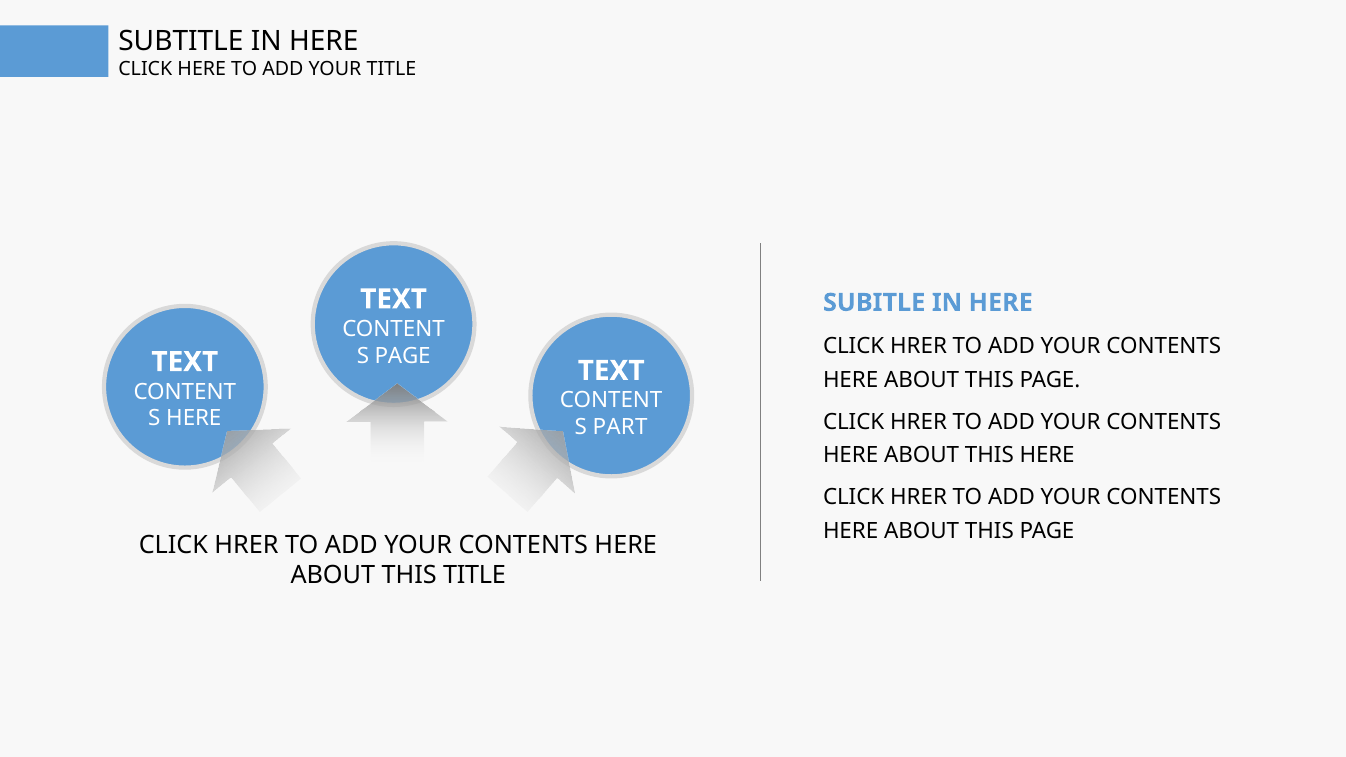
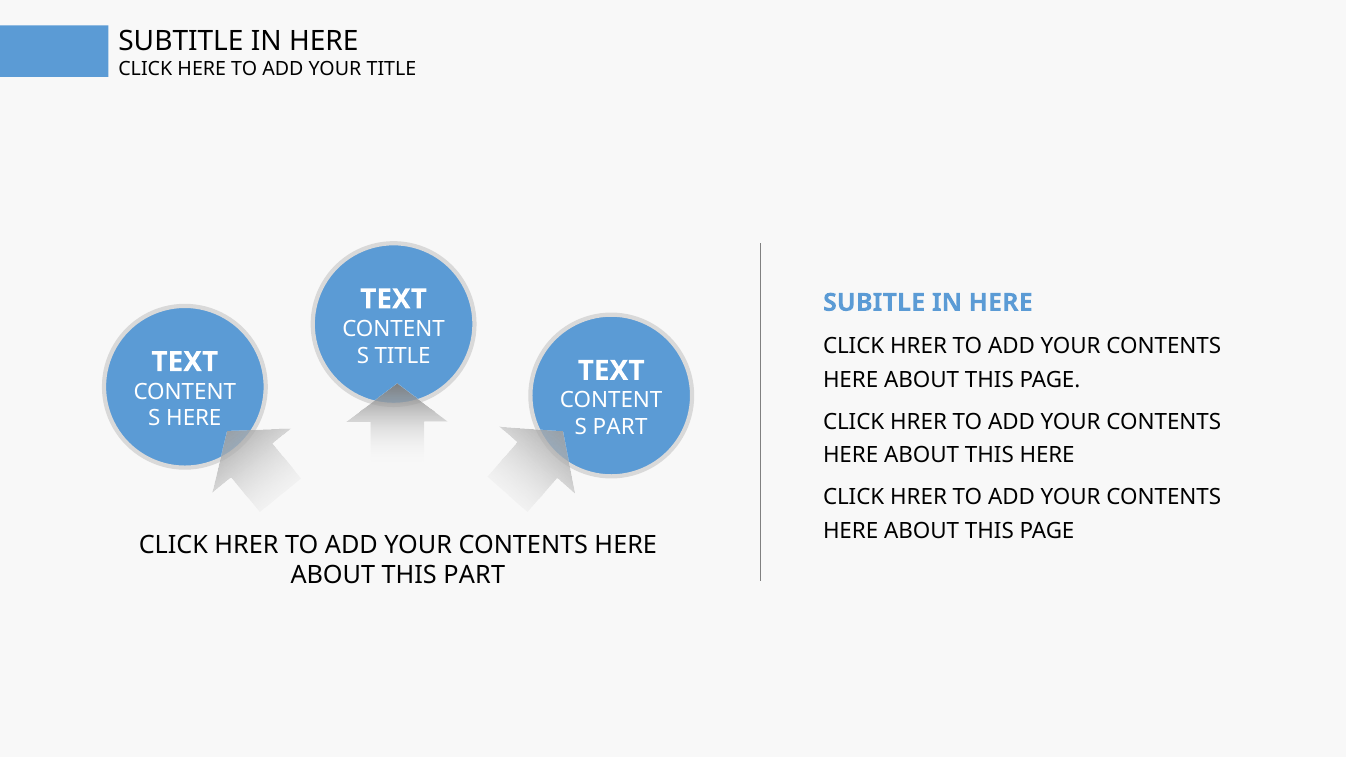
PAGE: PAGE -> TITLE (403, 356)
THIS TITLE: TITLE -> PART (474, 575)
